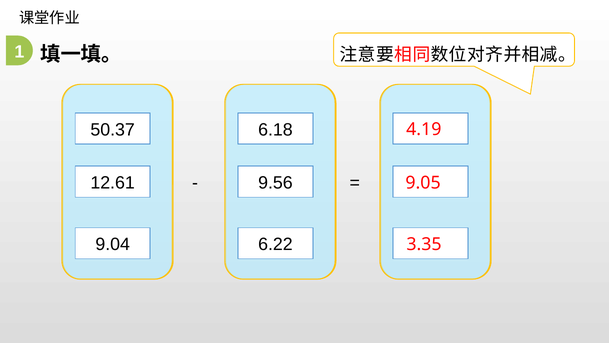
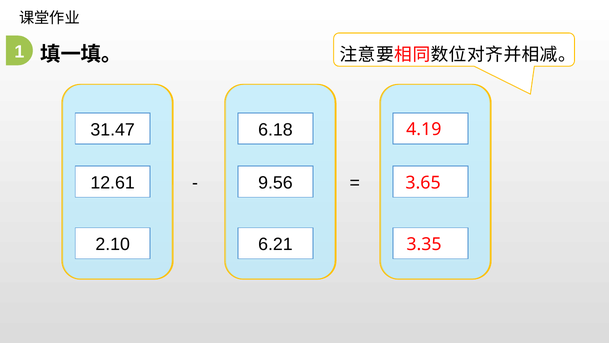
50.37: 50.37 -> 31.47 (113, 129)
9.05: 9.05 -> 3.65 (423, 183)
9.04: 9.04 -> 2.10 (113, 244)
6.22: 6.22 -> 6.21 (275, 244)
